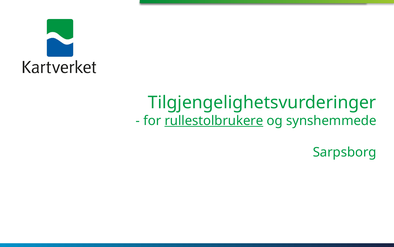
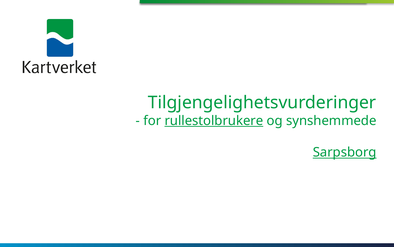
Sarpsborg underline: none -> present (345, 152)
